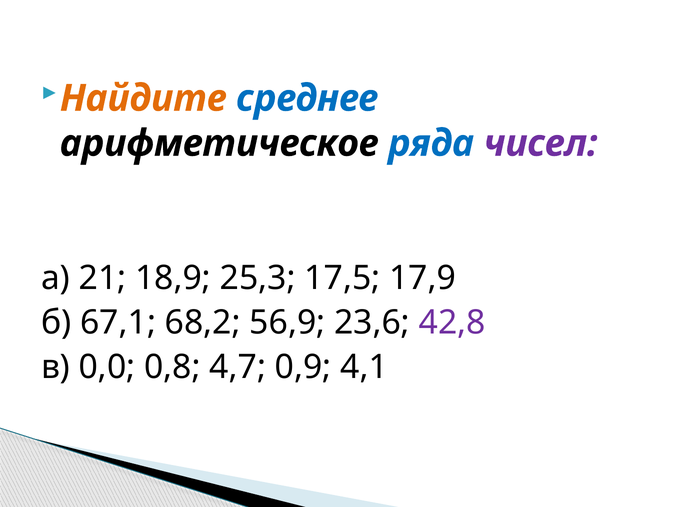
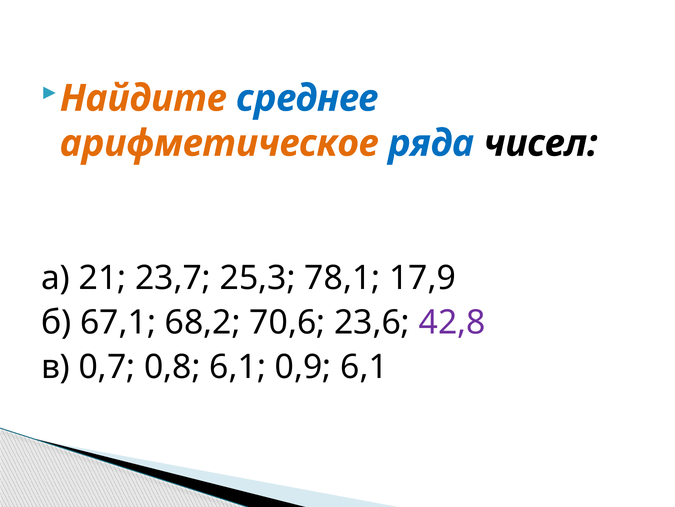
арифметическое colour: black -> orange (219, 143)
чисел colour: purple -> black (541, 143)
18,9: 18,9 -> 23,7 (173, 278)
17,5: 17,5 -> 78,1 (342, 278)
56,9: 56,9 -> 70,6 (287, 322)
0,0: 0,0 -> 0,7 (107, 366)
0,8 4,7: 4,7 -> 6,1 (238, 366)
0,9 4,1: 4,1 -> 6,1 (364, 366)
